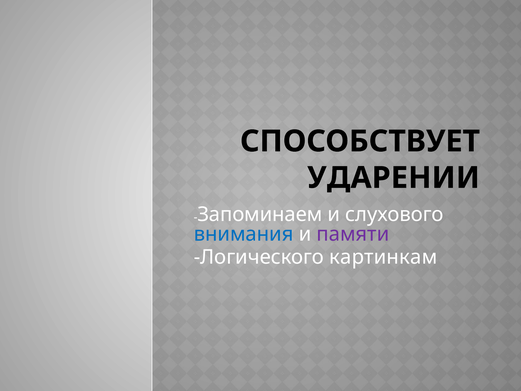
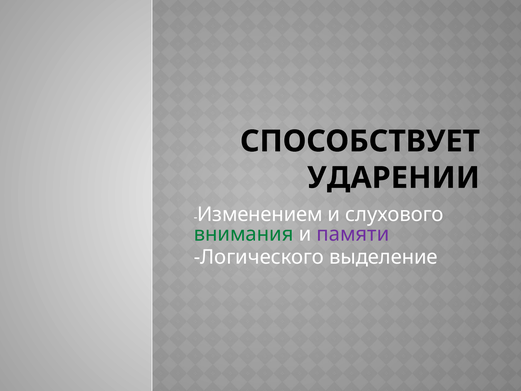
Запоминаем: Запоминаем -> Изменением (260, 214)
внимания colour: blue -> green (244, 234)
картинкам: картинкам -> выделение (383, 257)
